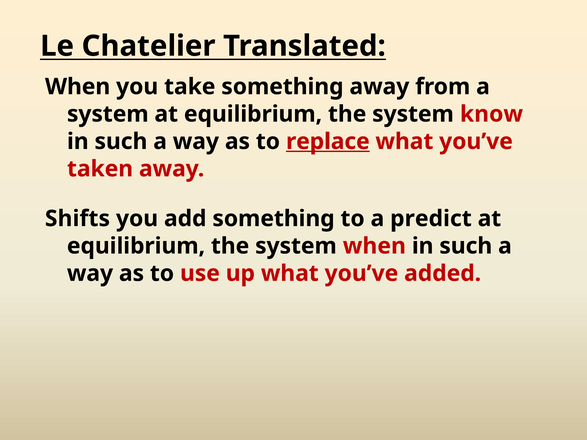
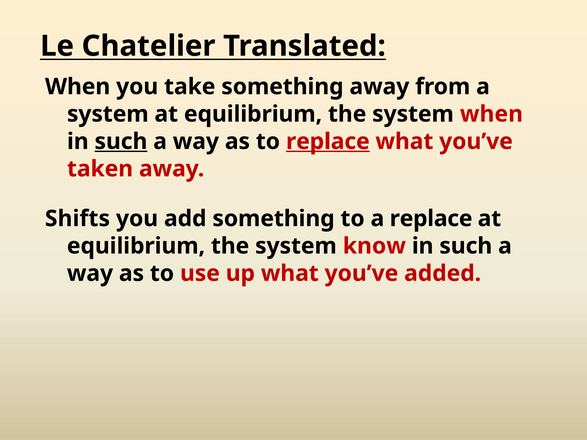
system know: know -> when (491, 114)
such underline: none -> present (121, 142)
a predict: predict -> replace (431, 219)
system when: when -> know (374, 246)
